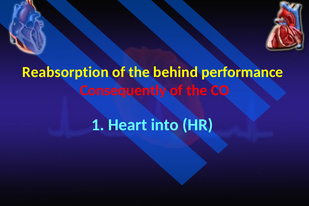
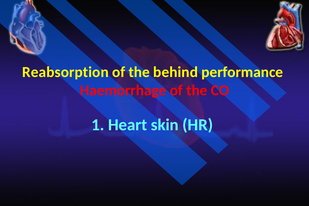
Consequently: Consequently -> Haemorrhage (123, 90)
into: into -> skin (165, 125)
